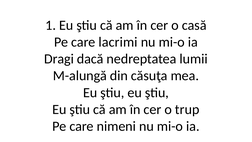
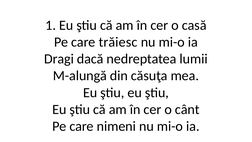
lacrimi: lacrimi -> trăiesc (118, 42)
trup: trup -> cânt (187, 109)
